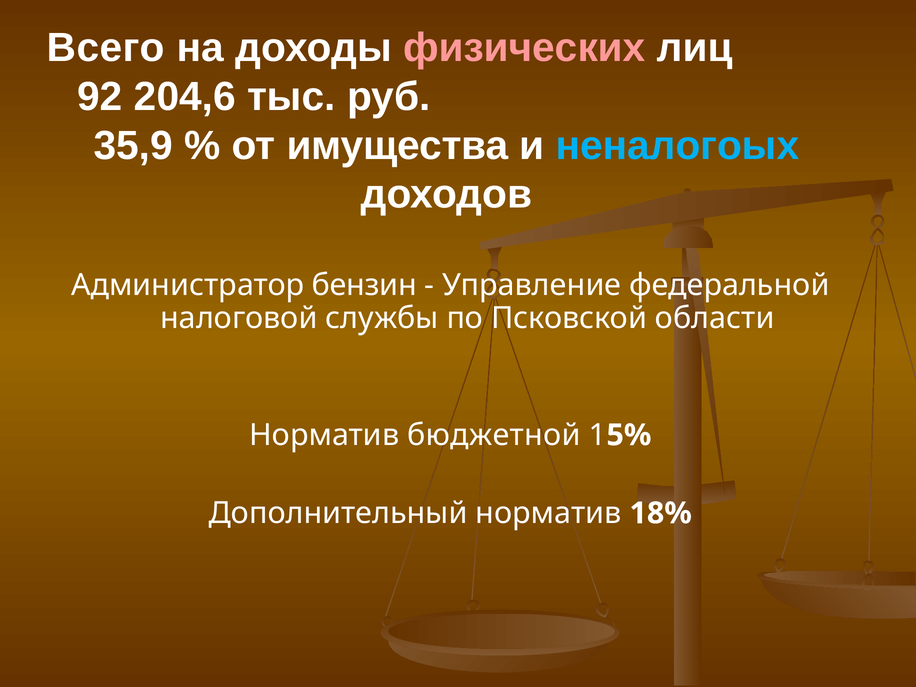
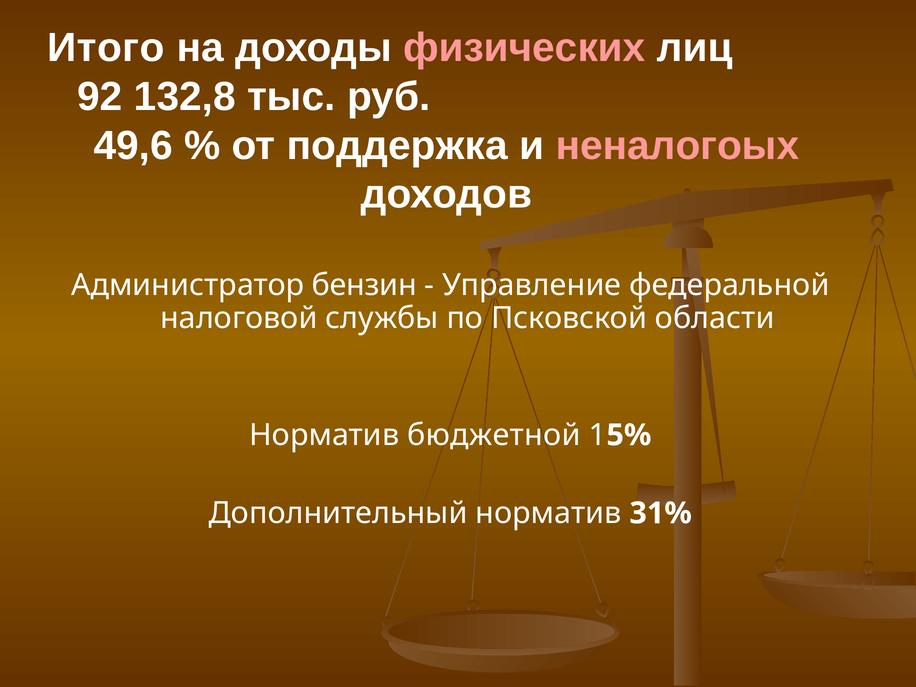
Всего: Всего -> Итого (106, 48)
204,6: 204,6 -> 132,8 (185, 97)
35,9: 35,9 -> 49,6 (133, 146)
имущества: имущества -> поддержка (397, 146)
неналогоых colour: light blue -> pink (677, 146)
18%: 18% -> 31% (661, 513)
